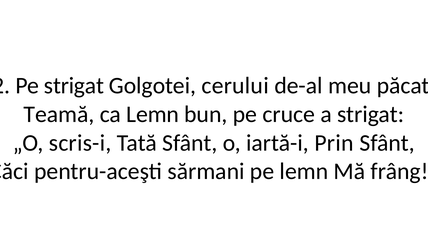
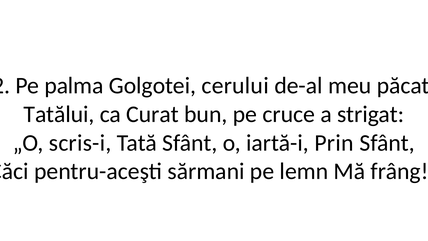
Pe strigat: strigat -> palma (74, 86)
Teamă: Teamă -> Tatălui (59, 114)
ca Lemn: Lemn -> Curat (153, 114)
